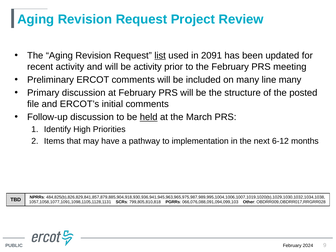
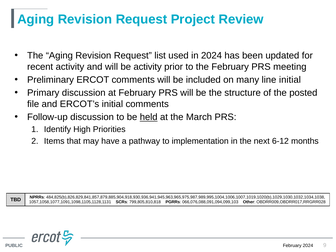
list underline: present -> none (160, 56)
in 2091: 2091 -> 2024 (211, 56)
line many: many -> initial (290, 80)
